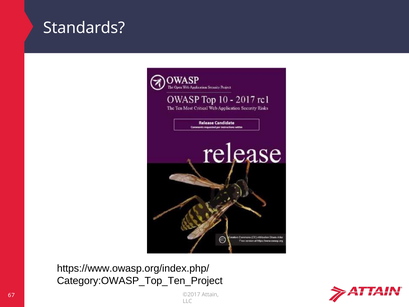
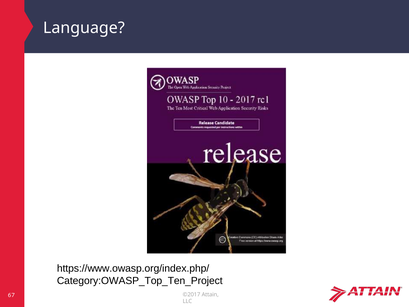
Standards: Standards -> Language (84, 28)
